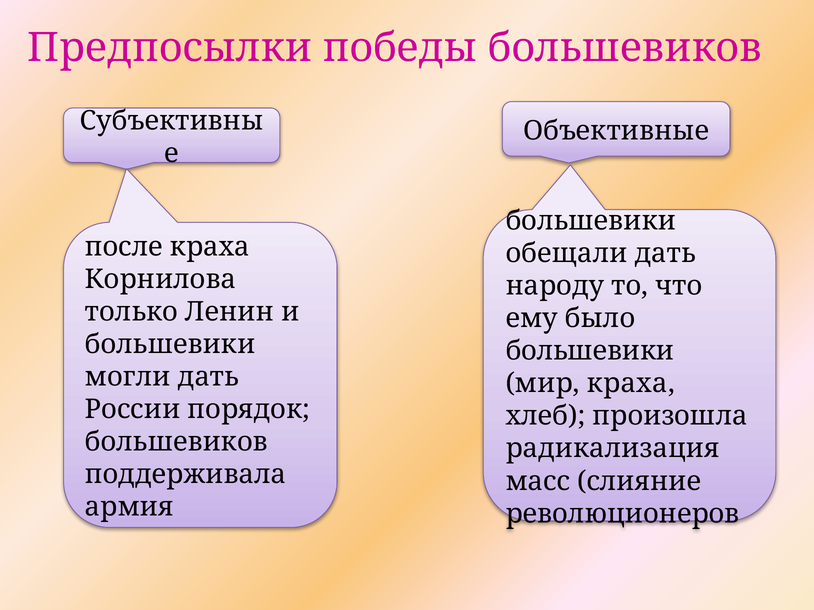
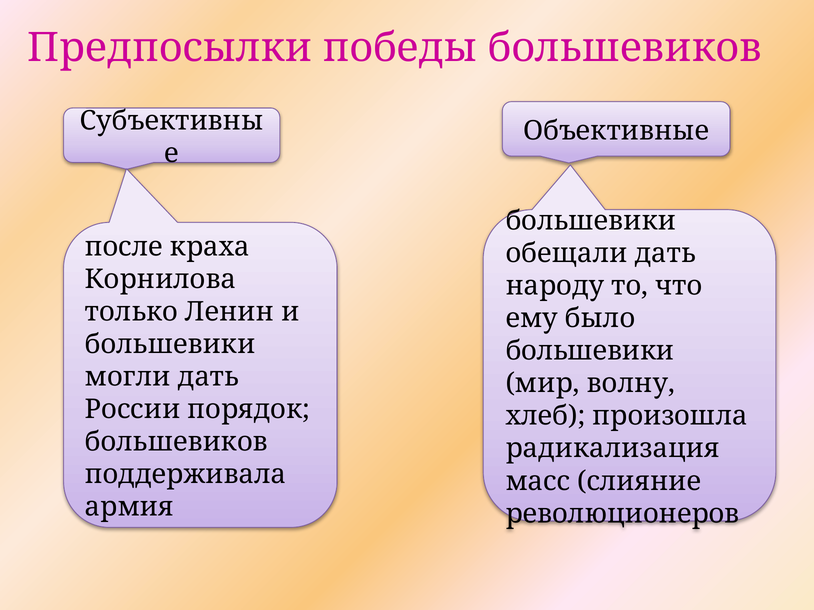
мир краха: краха -> волну (631, 384)
